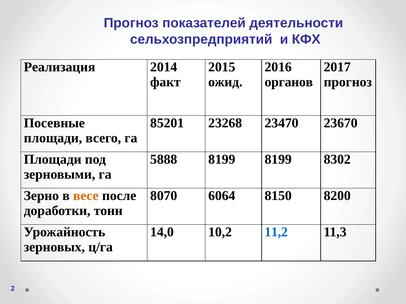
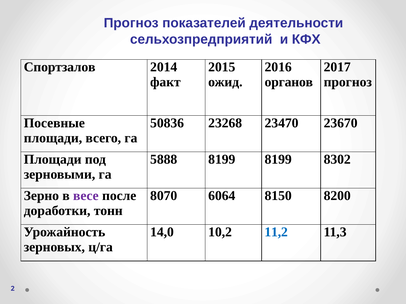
Реализация: Реализация -> Спортзалов (60, 67)
85201: 85201 -> 50836 (167, 123)
весе colour: orange -> purple (86, 196)
